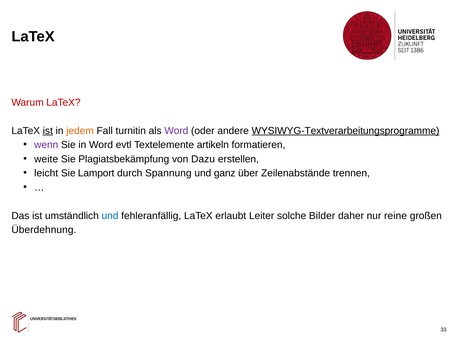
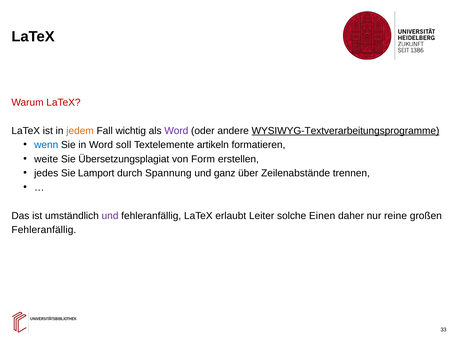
ist underline: present -> none (48, 131)
turnitin: turnitin -> wichtig (131, 131)
wenn colour: purple -> blue (46, 145)
evtl: evtl -> soll (124, 145)
Plagiatsbekämpfung: Plagiatsbekämpfung -> Übersetzungsplagiat (124, 159)
Dazu: Dazu -> Form (203, 159)
leicht: leicht -> jedes (46, 173)
und colour: blue -> purple (110, 215)
Bilder: Bilder -> Einen (322, 215)
Überdehnung: Überdehnung -> Fehleranfällig (44, 230)
